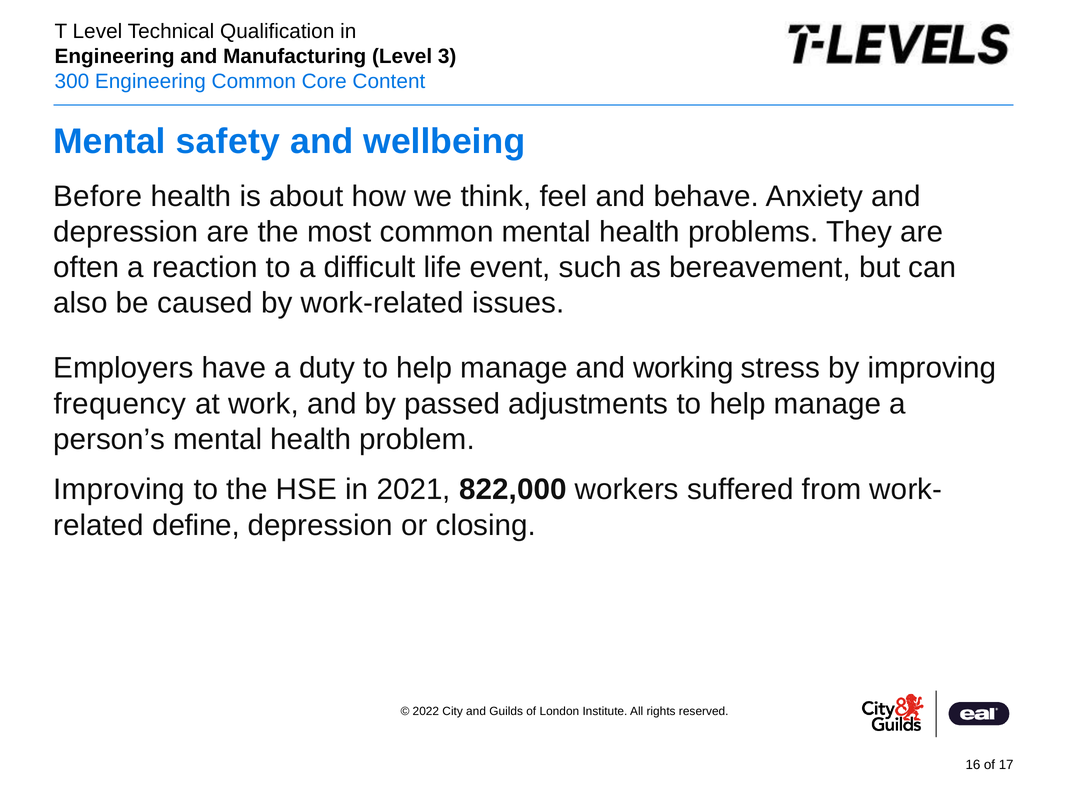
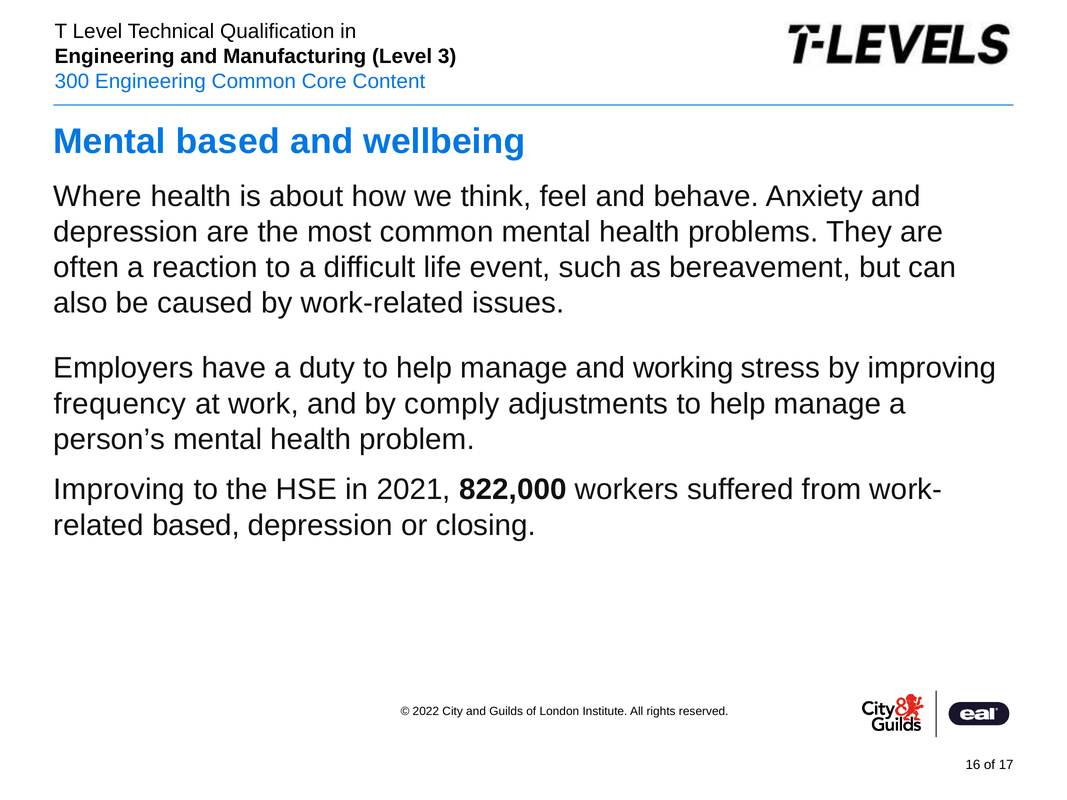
Mental safety: safety -> based (228, 141)
Before: Before -> Where (98, 196)
passed: passed -> comply (452, 404)
define: define -> based (196, 525)
